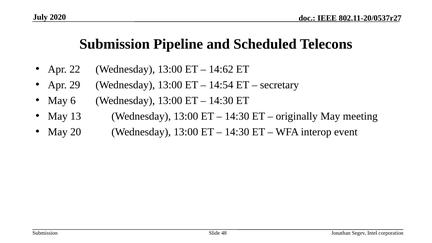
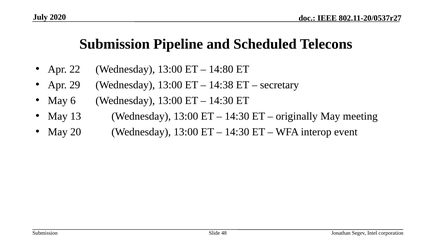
14:62: 14:62 -> 14:80 (221, 69)
14:54: 14:54 -> 14:38 (221, 85)
